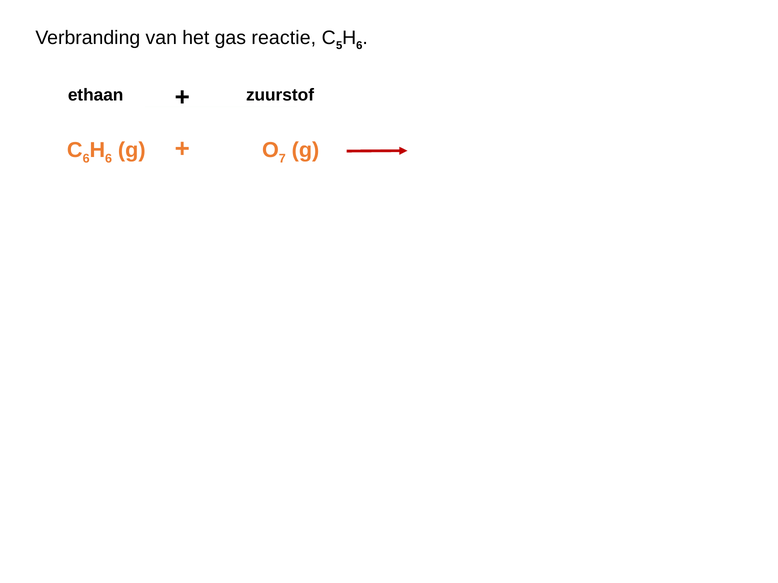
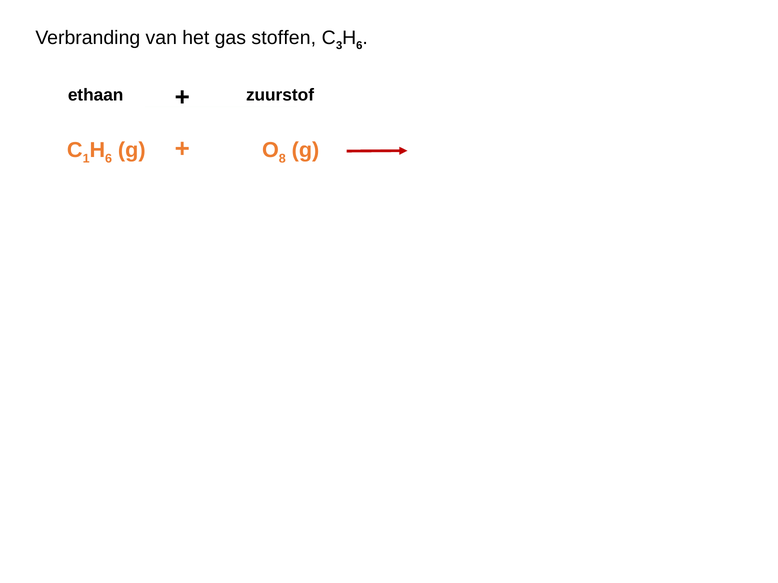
reactie: reactie -> stoffen (284, 38)
5: 5 -> 3 (339, 46)
6: 6 -> 1 (86, 159)
7: 7 -> 8 (282, 159)
